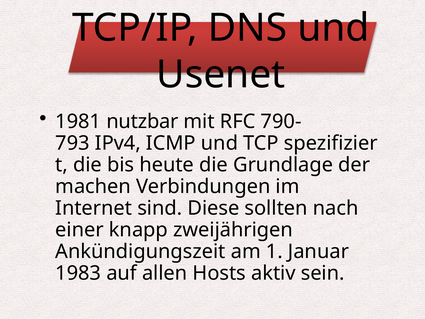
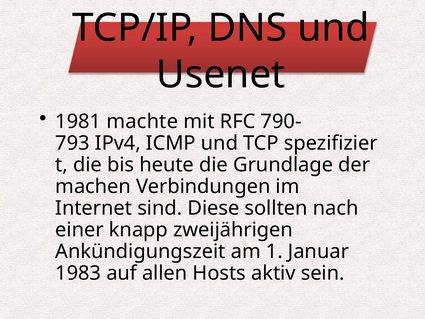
nutzbar: nutzbar -> machte (142, 121)
